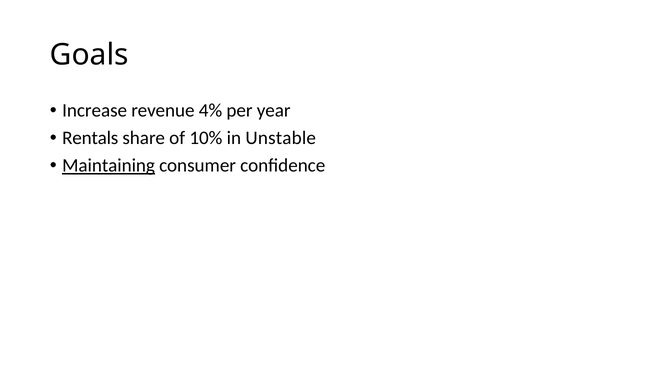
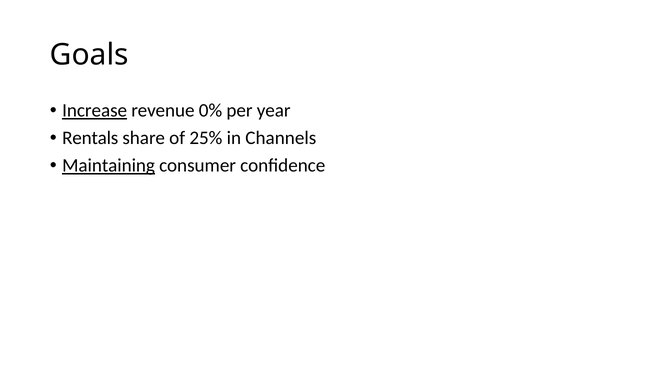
Increase underline: none -> present (95, 111)
4%: 4% -> 0% (211, 111)
10%: 10% -> 25% (206, 138)
Unstable: Unstable -> Channels (281, 138)
